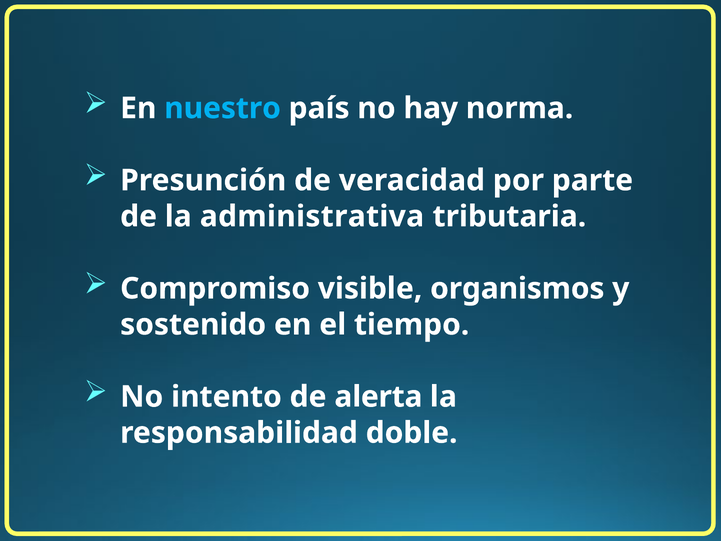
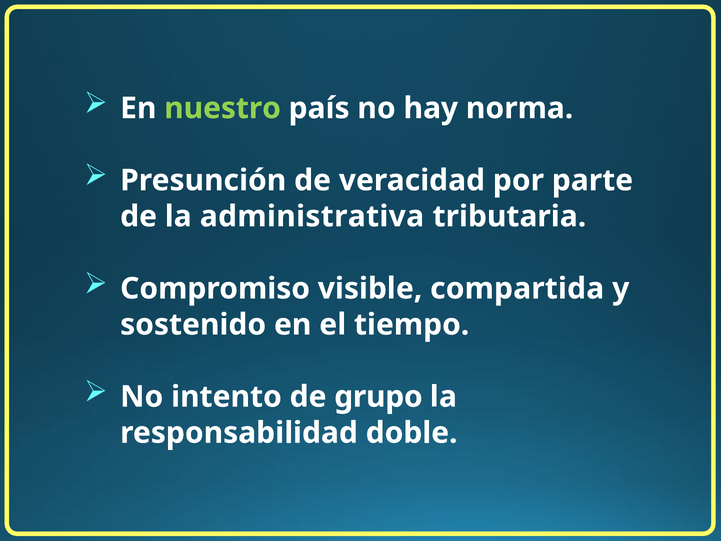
nuestro colour: light blue -> light green (223, 108)
organismos: organismos -> compartida (517, 288)
alerta: alerta -> grupo (378, 397)
